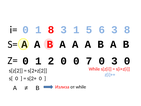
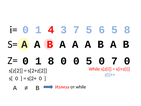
1 8: 8 -> 4 (51, 30)
3 1: 1 -> 7 (76, 30)
6 3: 3 -> 5 (114, 30)
1 2: 2 -> 8 (51, 61)
0 7: 7 -> 5 (89, 61)
0 3: 3 -> 7 (114, 61)
